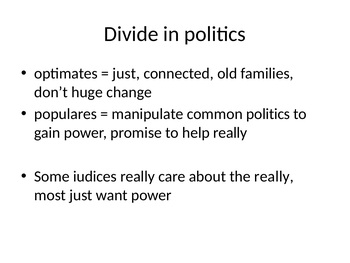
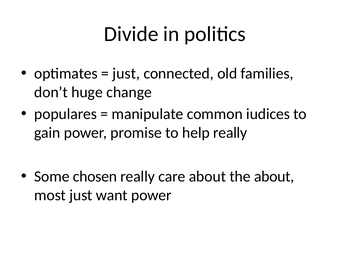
common politics: politics -> iudices (268, 114)
iudices: iudices -> chosen (95, 176)
the really: really -> about (274, 176)
